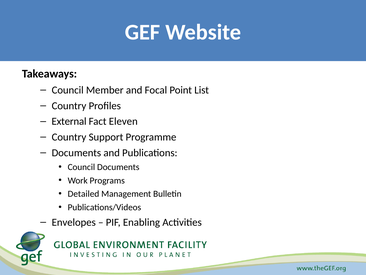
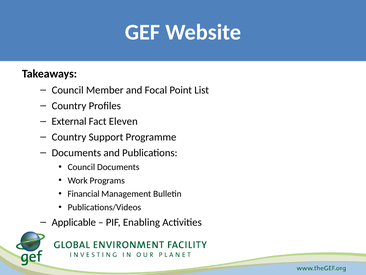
Detailed: Detailed -> Financial (84, 194)
Envelopes: Envelopes -> Applicable (74, 222)
